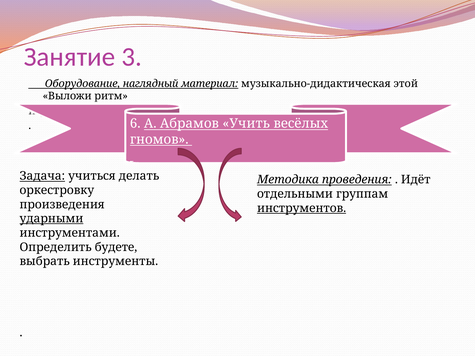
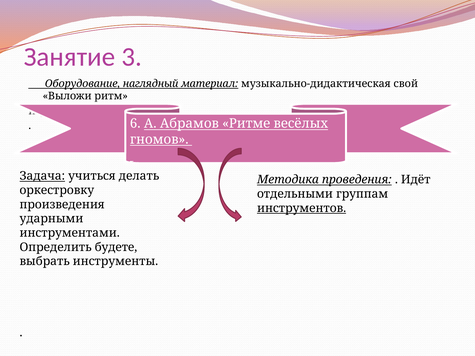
этой: этой -> свой (406, 84)
Учить: Учить -> Ритме (246, 124)
ударными underline: present -> none (51, 219)
